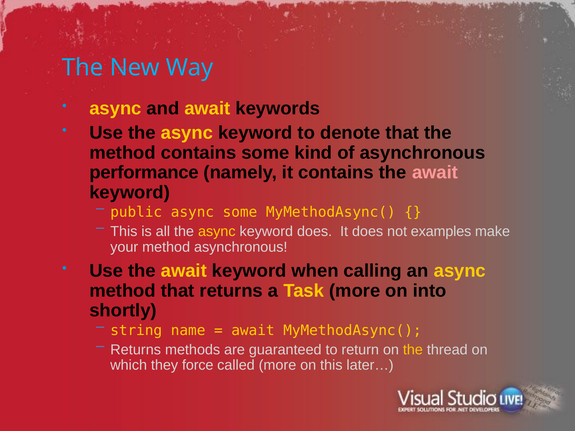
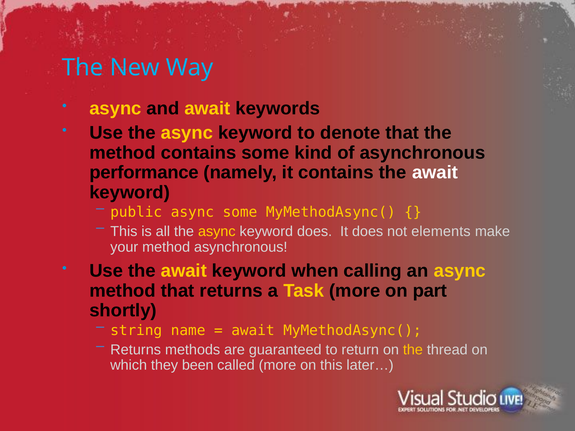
await colour: pink -> white (435, 173)
examples: examples -> elements (441, 232)
into: into -> part (430, 291)
force: force -> been (198, 365)
